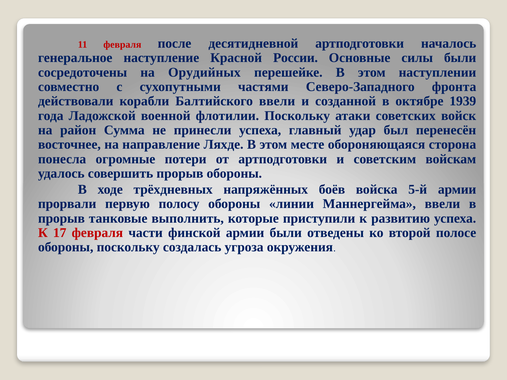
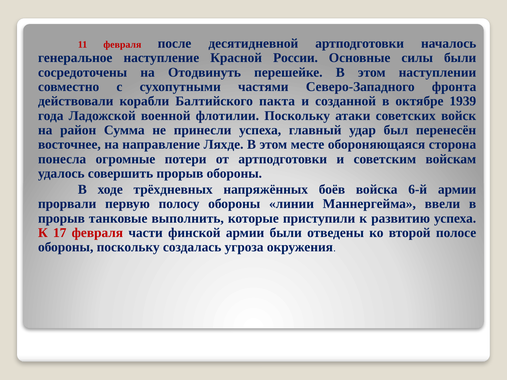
Орудийных: Орудийных -> Отодвинуть (204, 72)
Балтийского ввели: ввели -> пакта (277, 101)
5-й: 5-й -> 6-й (418, 190)
